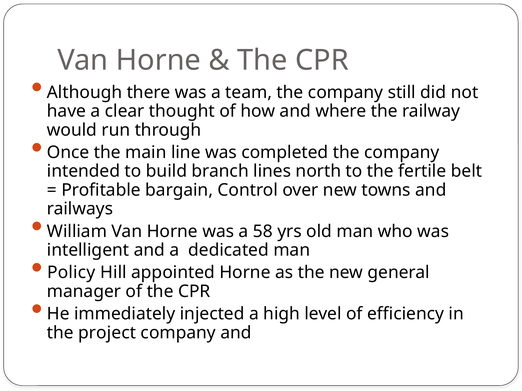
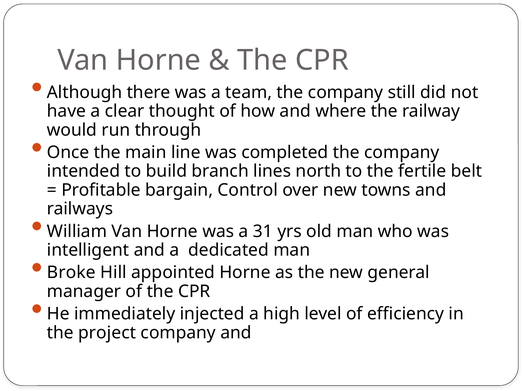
58: 58 -> 31 (263, 232)
Policy: Policy -> Broke (71, 273)
